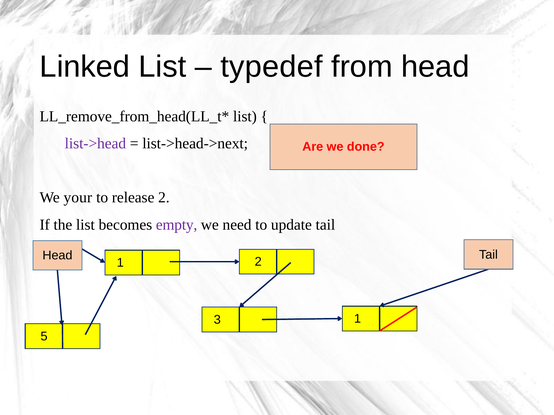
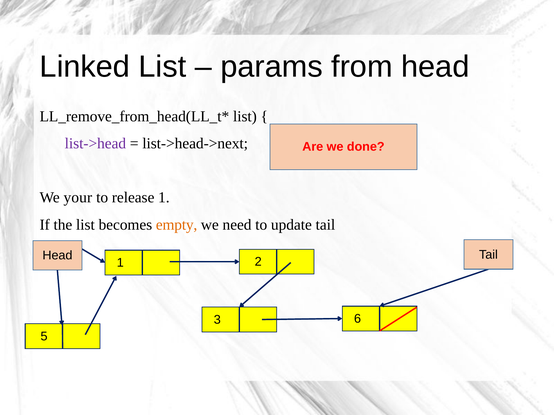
typedef: typedef -> params (272, 67)
release 2: 2 -> 1 (164, 198)
empty colour: purple -> orange (177, 225)
3 1: 1 -> 6 (358, 319)
